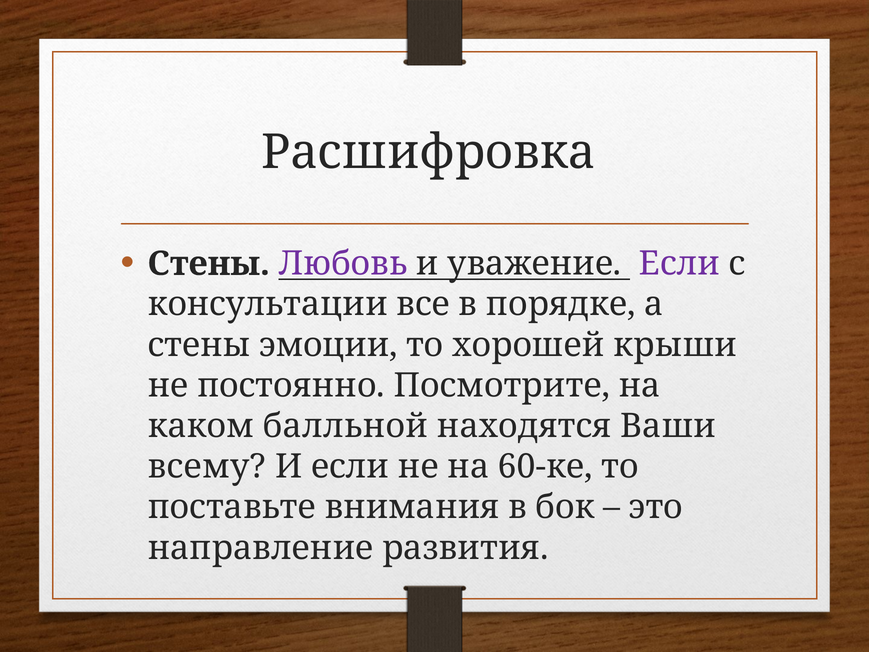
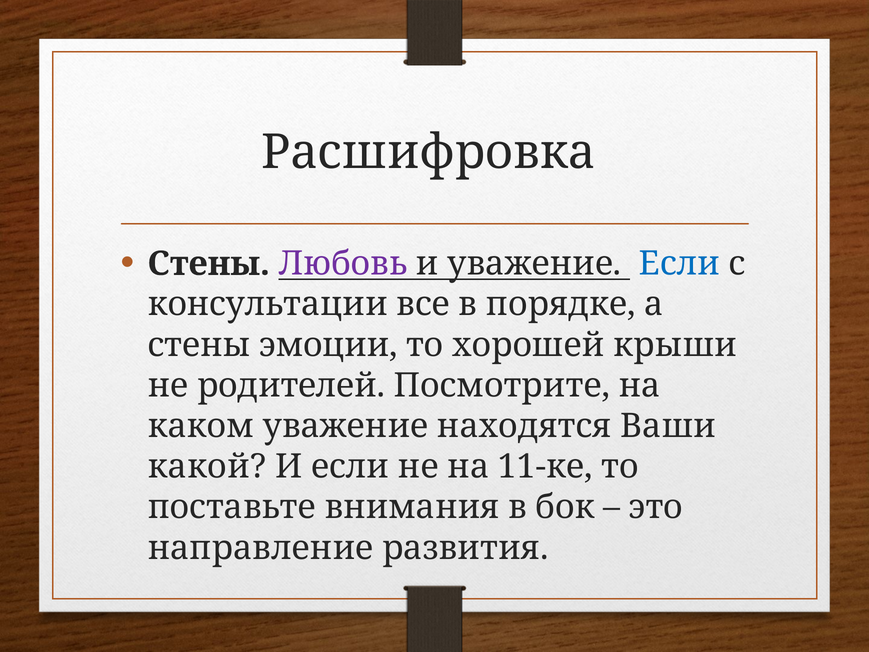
Если colour: purple -> blue (680, 264)
постоянно: постоянно -> родителей (291, 385)
каком балльной: балльной -> уважение (346, 426)
всему: всему -> какой (207, 467)
60-ке: 60-ке -> 11-ке (545, 467)
